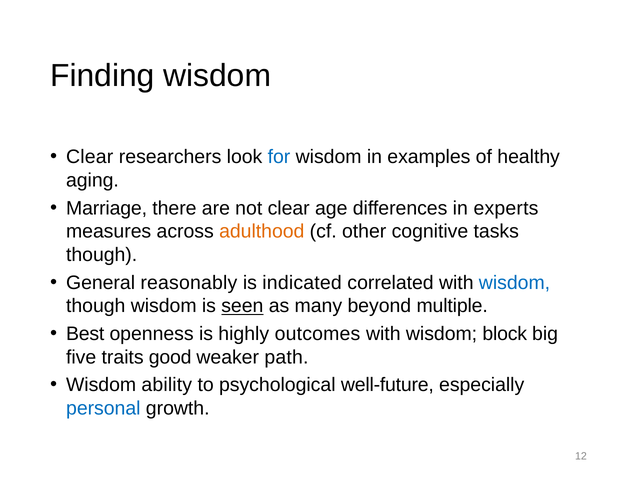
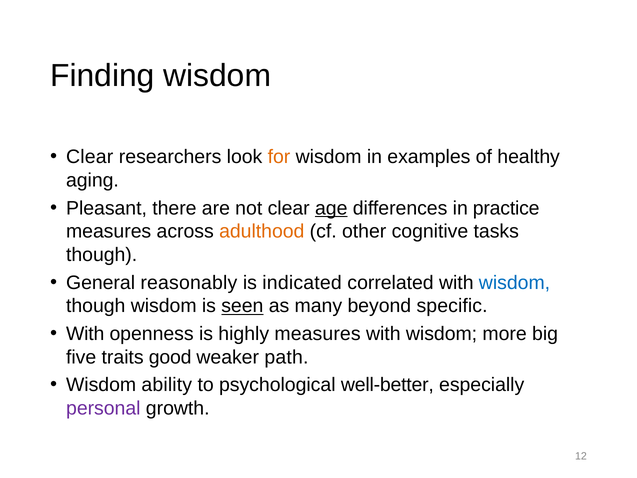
for colour: blue -> orange (279, 157)
Marriage: Marriage -> Pleasant (106, 208)
age underline: none -> present (331, 208)
experts: experts -> practice (506, 208)
multiple: multiple -> specific (452, 306)
Best: Best -> With (85, 334)
highly outcomes: outcomes -> measures (318, 334)
block: block -> more (505, 334)
well-future: well-future -> well-better (387, 385)
personal colour: blue -> purple (103, 408)
